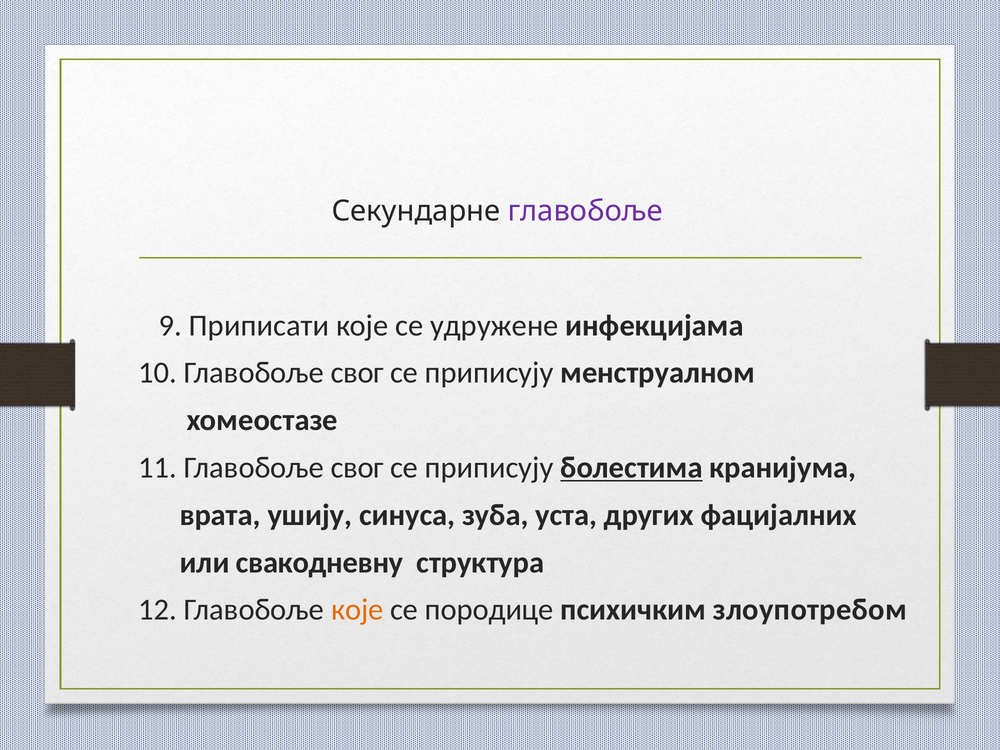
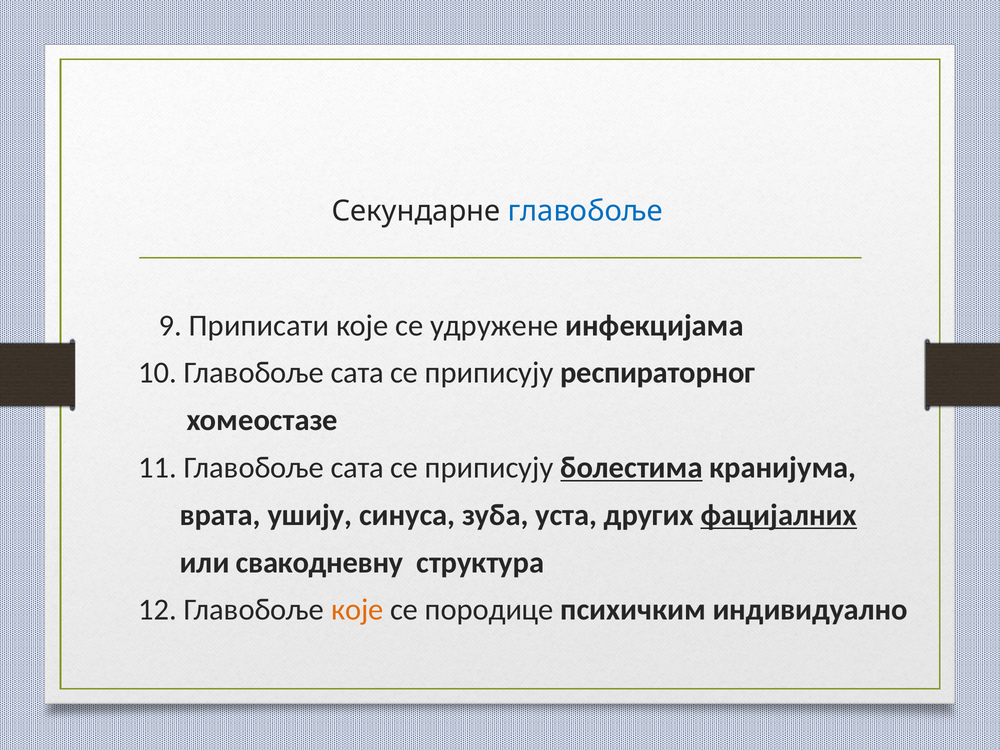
главобоље colour: purple -> blue (585, 211)
10 Главобоље свог: свог -> сата (357, 373)
мeнструaлнoм: мeнструaлнoм -> респираторног (658, 373)
11 Главобоље свог: свог -> сата (357, 468)
фацијалних underline: none -> present (779, 515)
злоупотребом: злоупотребом -> индивидуално (810, 610)
